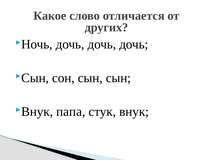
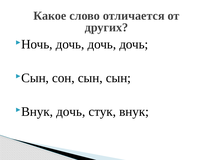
Внук папа: папа -> дочь (71, 111)
